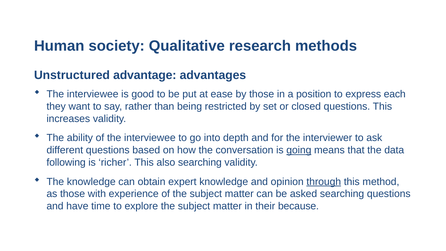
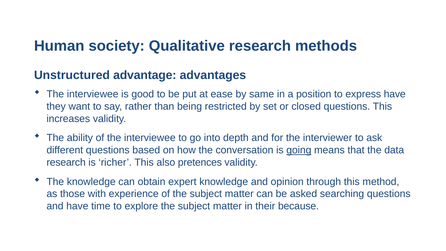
by those: those -> same (262, 94)
express each: each -> have (395, 94)
following: following -> research (66, 162)
also searching: searching -> pretences (200, 162)
through underline: present -> none (324, 182)
